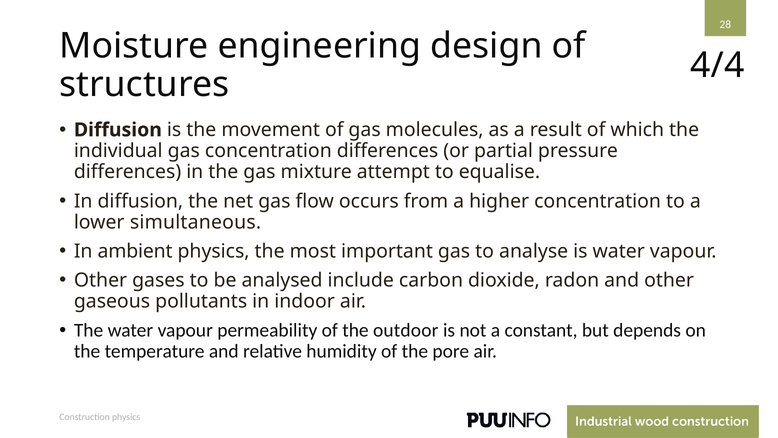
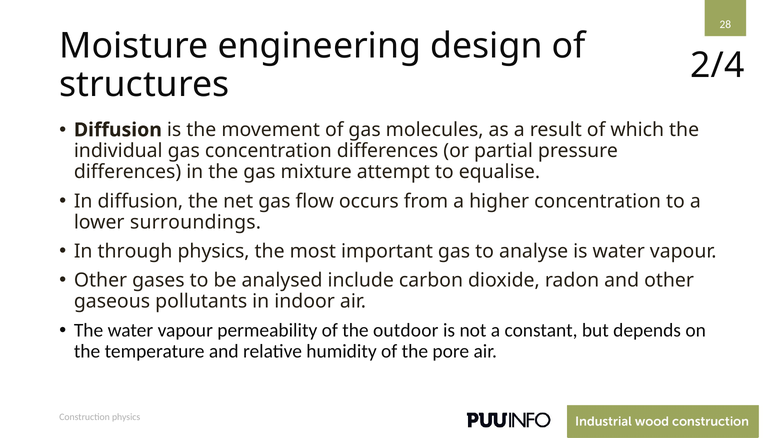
4/4: 4/4 -> 2/4 (717, 65)
simultaneous: simultaneous -> surroundings (196, 222)
ambient: ambient -> through (135, 251)
